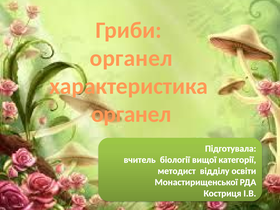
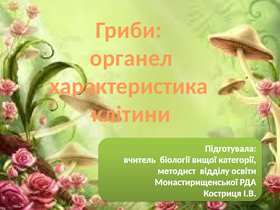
органел: органел -> клітини (131, 114)
